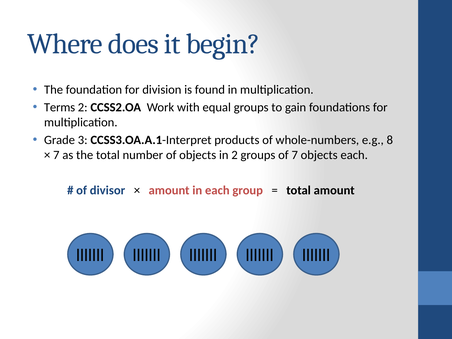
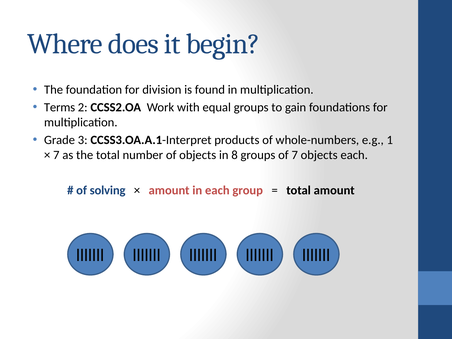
8: 8 -> 1 (390, 140)
in 2: 2 -> 8 (235, 155)
divisor: divisor -> solving (108, 190)
